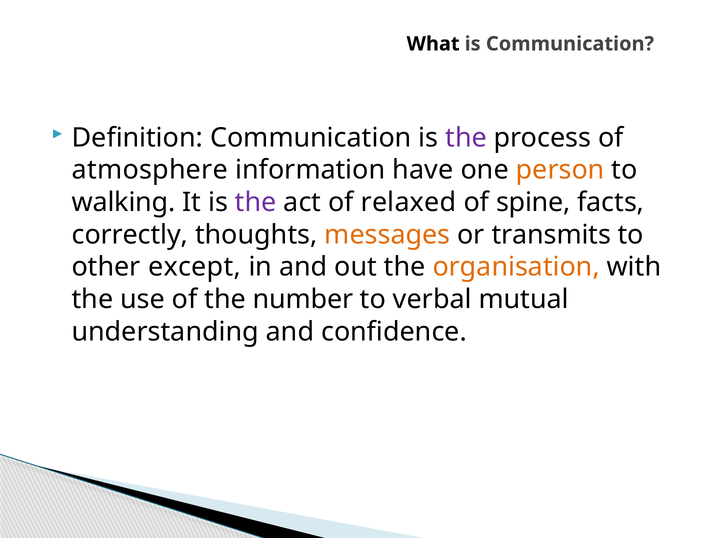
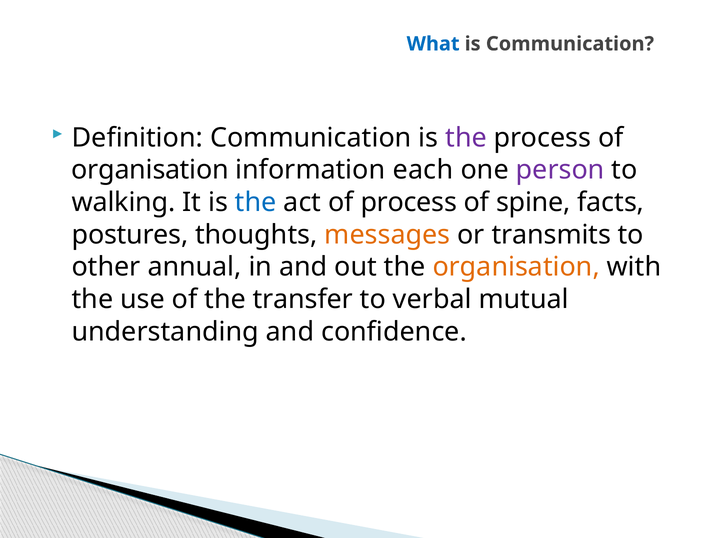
What colour: black -> blue (433, 44)
atmosphere: atmosphere -> organisation (150, 170)
have: have -> each (423, 170)
person colour: orange -> purple (560, 170)
the colour: purple -> blue (256, 203)
of relaxed: relaxed -> process (409, 203)
correctly: correctly -> postures (130, 235)
except: except -> annual (195, 267)
number: number -> transfer (303, 300)
